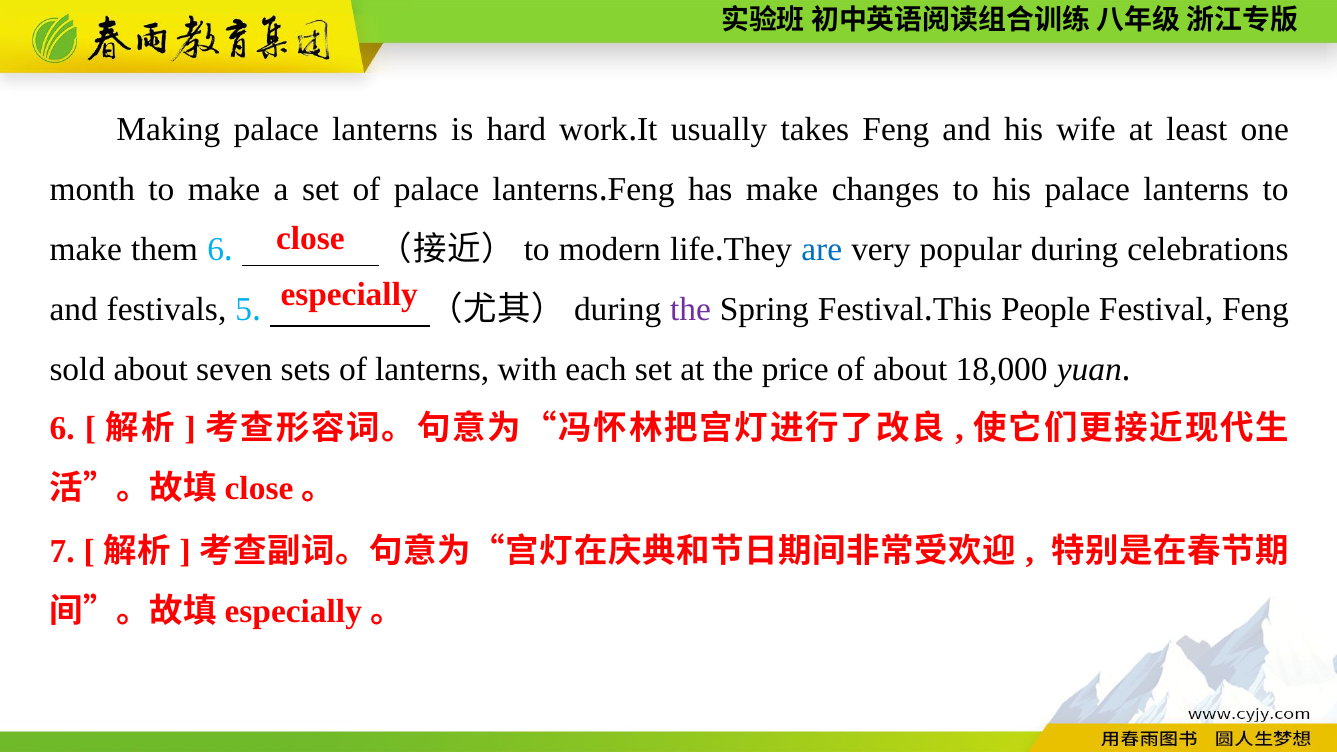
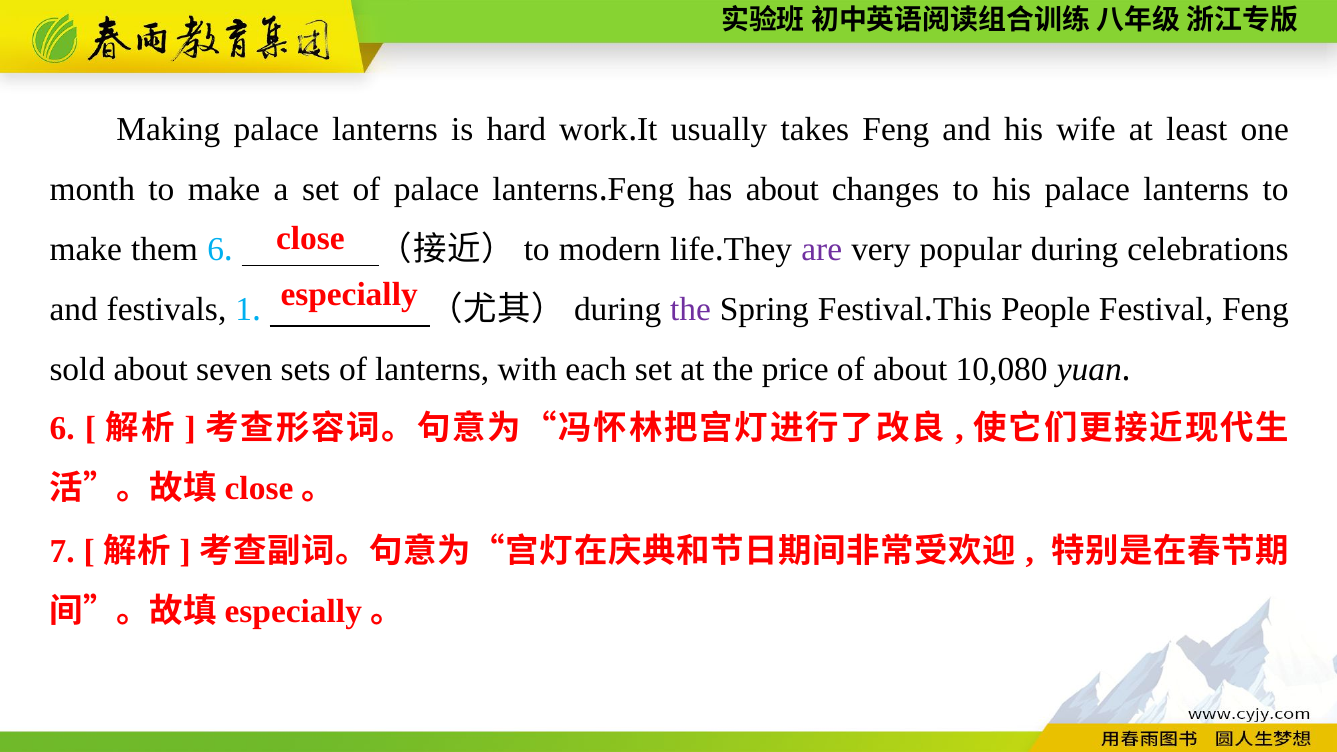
has make: make -> about (782, 190)
are colour: blue -> purple (822, 250)
5: 5 -> 1 (244, 310)
18,000: 18,000 -> 10,080 (1002, 370)
